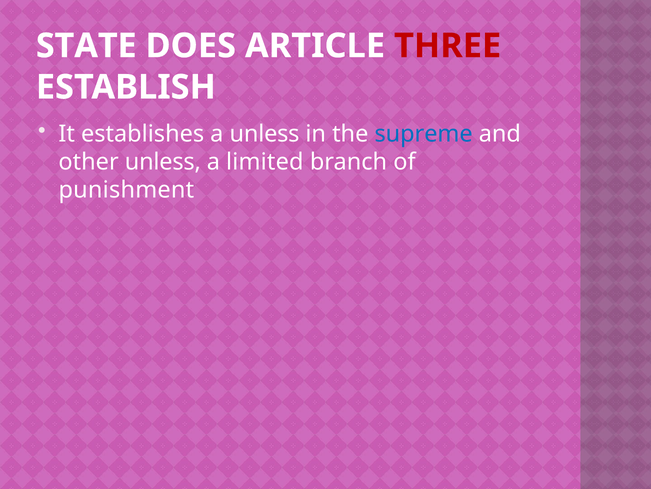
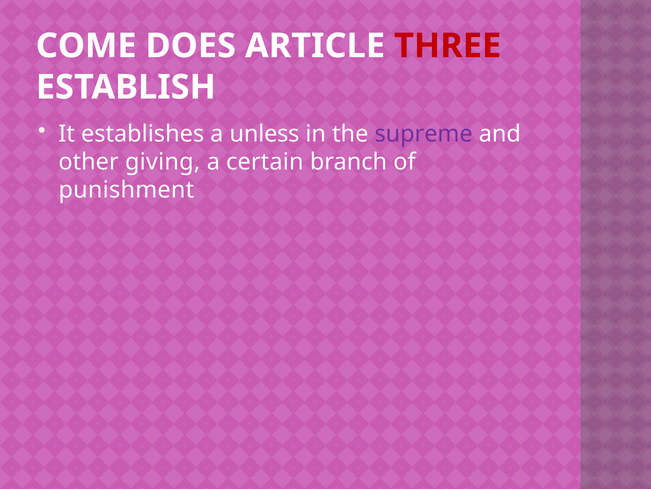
STATE: STATE -> COME (86, 46)
supreme colour: blue -> purple (424, 134)
other unless: unless -> giving (163, 162)
limited: limited -> certain (265, 162)
